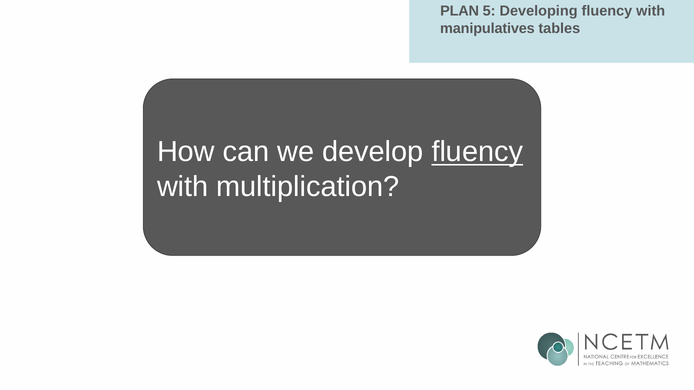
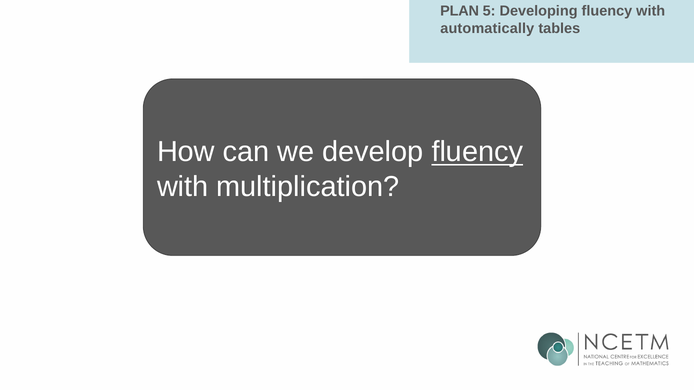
manipulatives: manipulatives -> automatically (487, 29)
